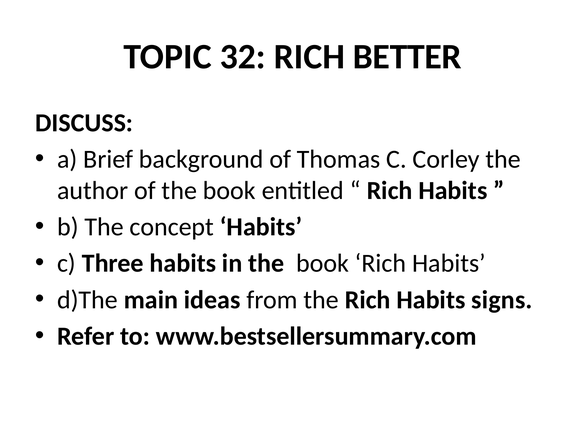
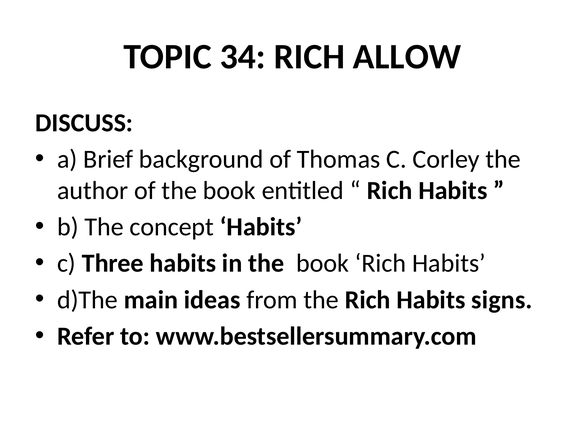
32: 32 -> 34 (243, 57)
BETTER: BETTER -> ALLOW (407, 57)
